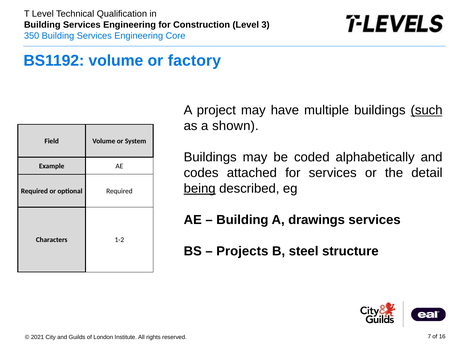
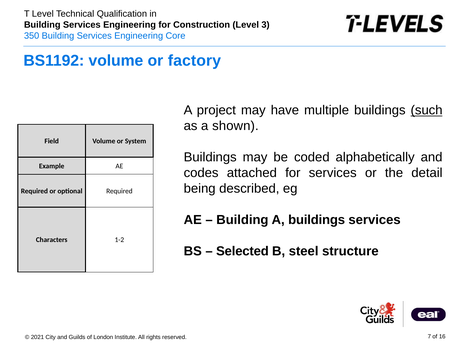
being underline: present -> none (200, 188)
A drawings: drawings -> buildings (317, 220)
Projects: Projects -> Selected (242, 251)
